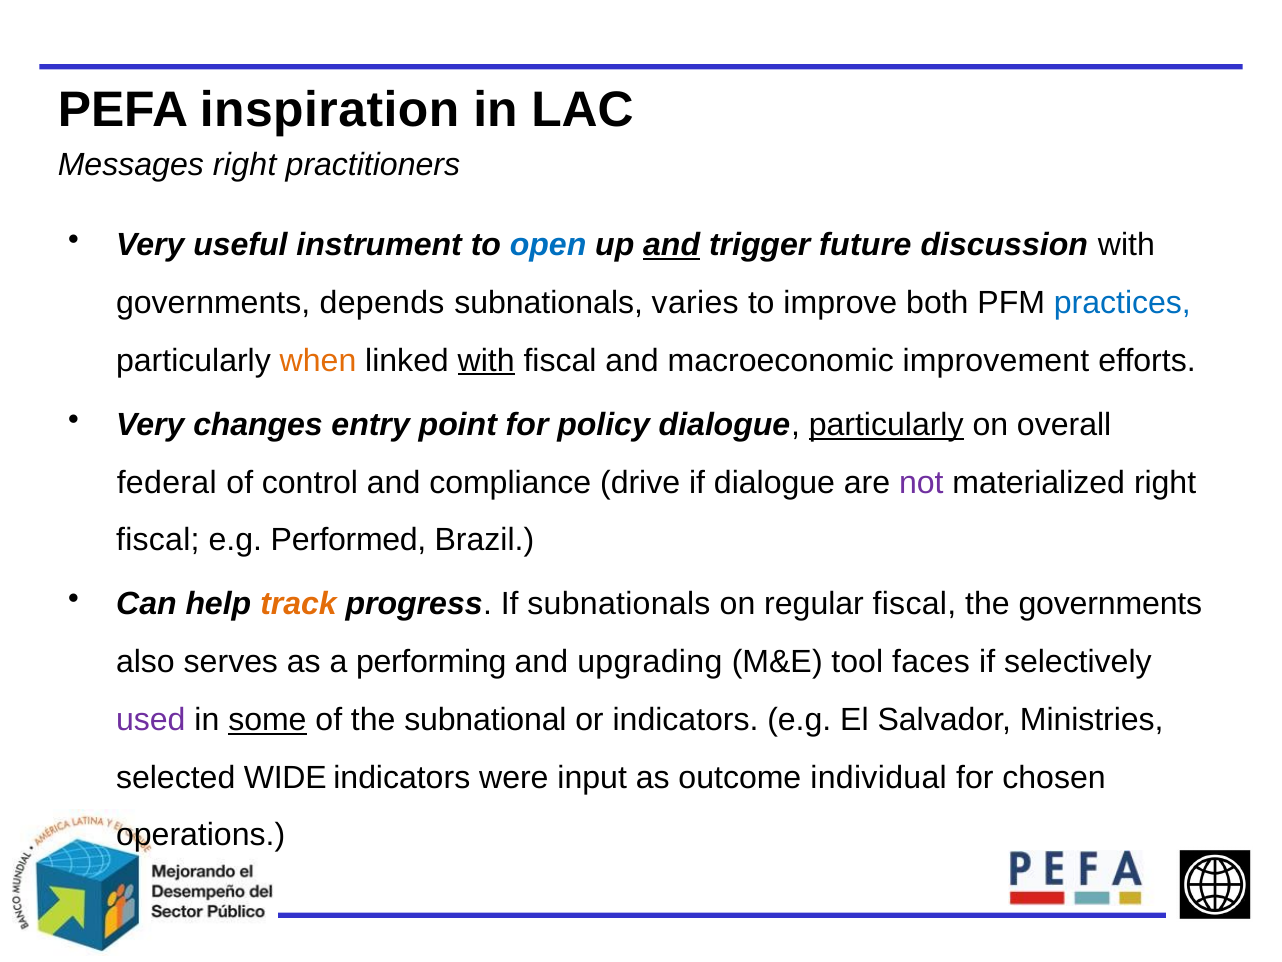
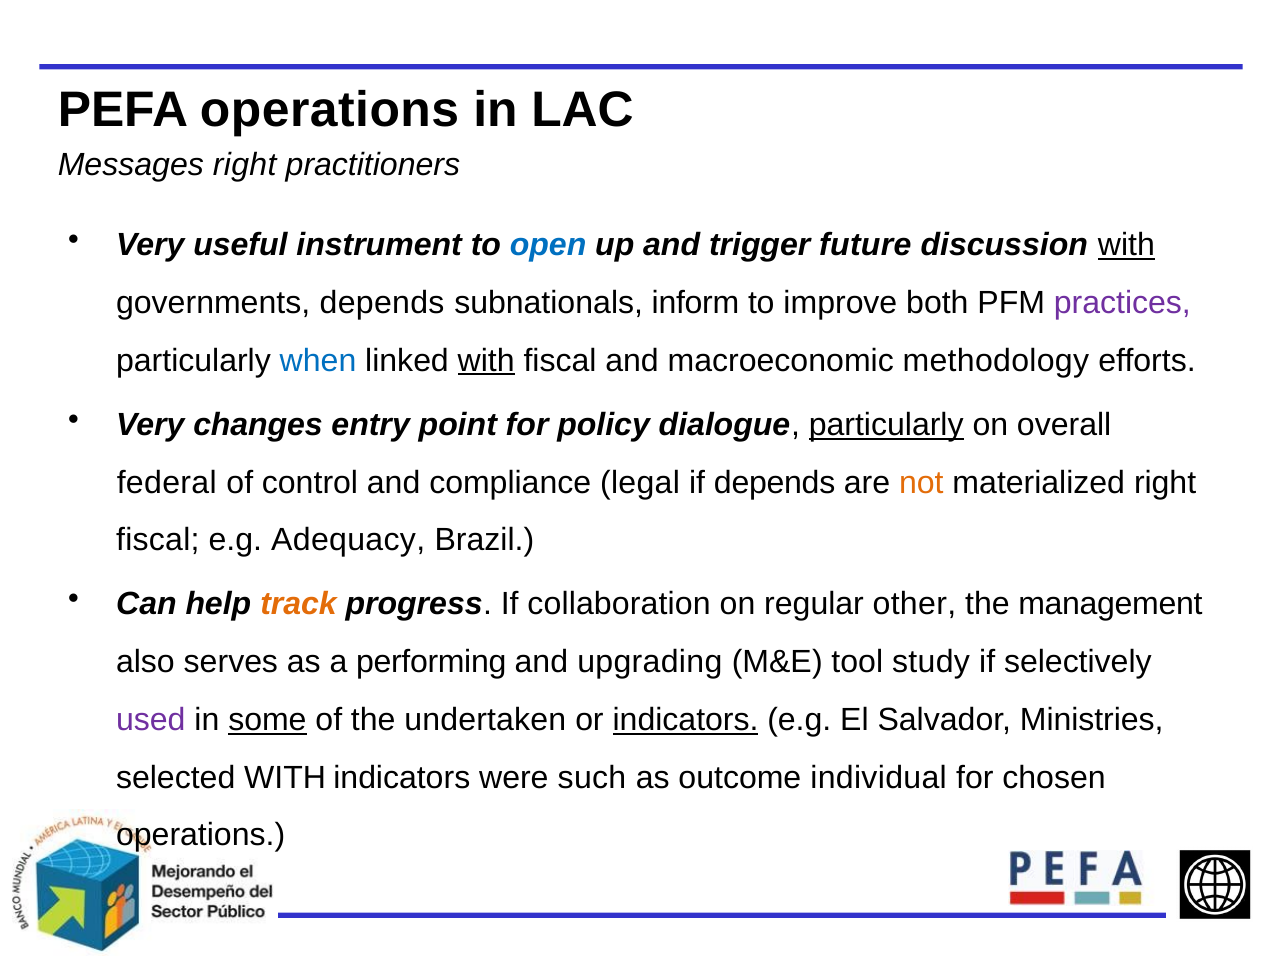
PEFA inspiration: inspiration -> operations (330, 110)
and underline: present -> none (672, 245)
with underline: none -> present (1126, 245)
varies: varies -> inform (695, 303)
practices colour: blue -> purple (1122, 303)
when colour: orange -> blue (318, 360)
improvement: improvement -> methodology (996, 360)
drive: drive -> legal (640, 482)
if dialogue: dialogue -> depends (775, 482)
not colour: purple -> orange (921, 482)
Performed: Performed -> Adequacy (348, 540)
If subnationals: subnationals -> collaboration (619, 604)
regular fiscal: fiscal -> other (914, 604)
the governments: governments -> management (1110, 604)
faces: faces -> study (931, 662)
subnational: subnational -> undertaken (485, 719)
indicators underline: none -> present (686, 719)
selected WIDE: WIDE -> WITH (285, 777)
input: input -> such (592, 777)
